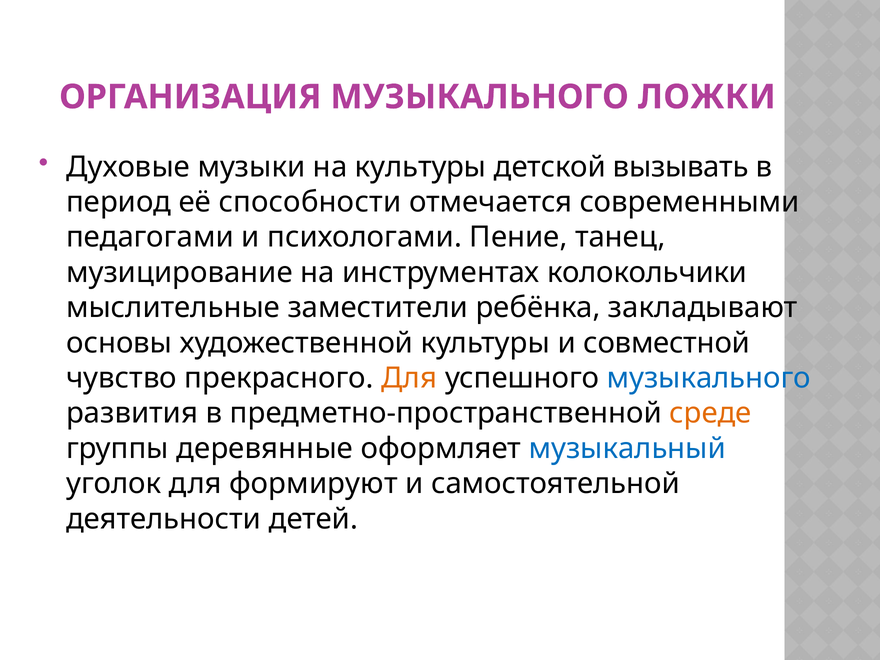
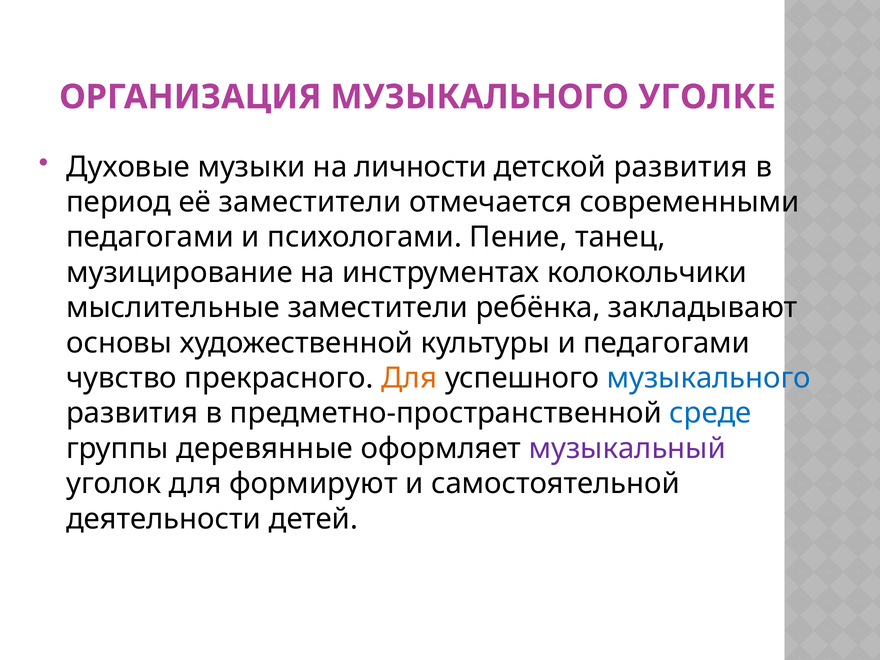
ЛОЖКИ: ЛОЖКИ -> УГОЛКЕ (707, 97)
на культуры: культуры -> личности (421, 167)
детской вызывать: вызывать -> развития (681, 167)
её способности: способности -> заместители (310, 202)
и совместной: совместной -> педагогами (667, 343)
среде colour: orange -> blue (711, 413)
музыкальный colour: blue -> purple (627, 448)
